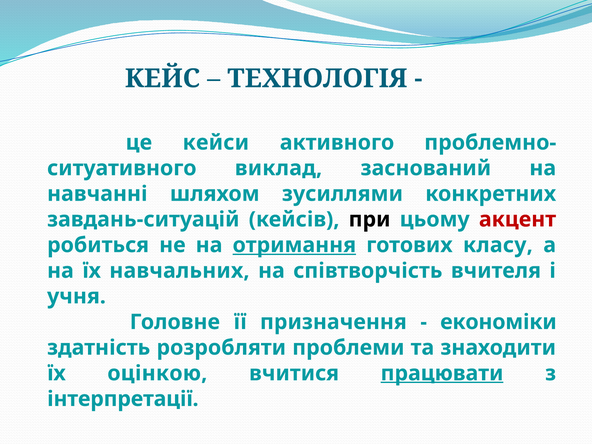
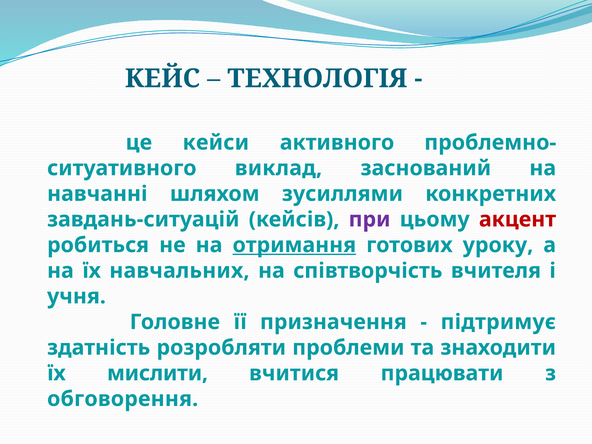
при colour: black -> purple (370, 219)
класу: класу -> уроку (498, 245)
економіки: економіки -> підтримує (498, 322)
оцінкою: оцінкою -> мислити (158, 373)
працювати underline: present -> none (442, 373)
інтерпретації: інтерпретації -> обговорення (123, 399)
